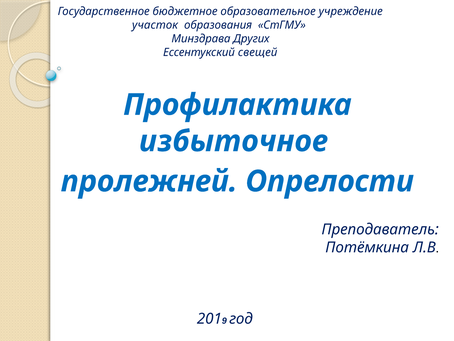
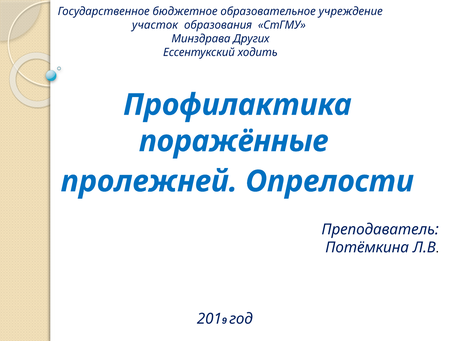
свещей: свещей -> ходить (258, 52)
избыточное: избыточное -> поражённые (234, 141)
